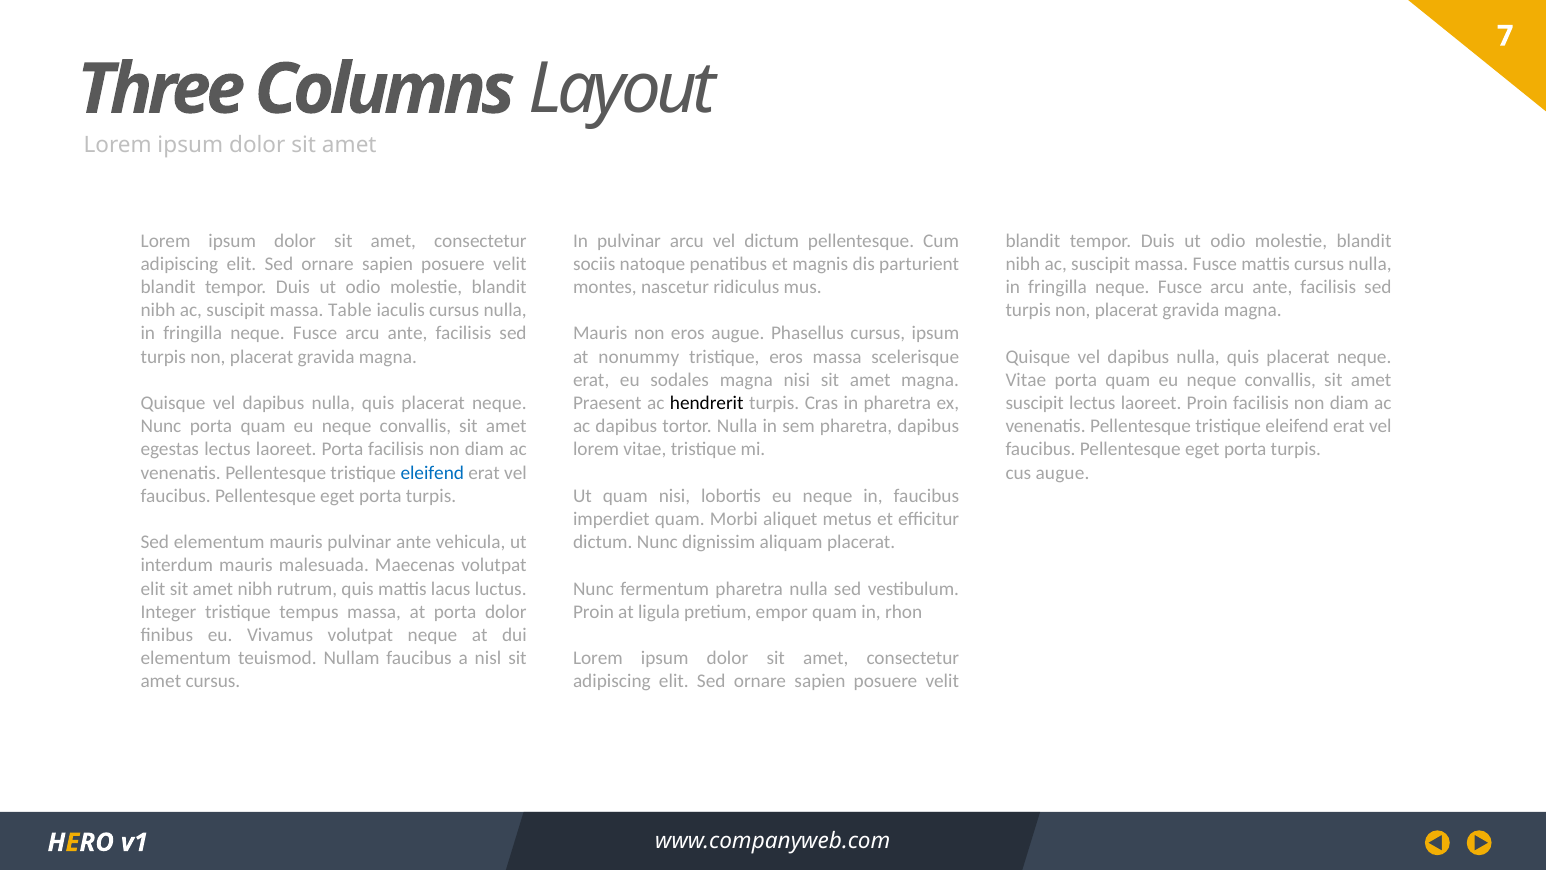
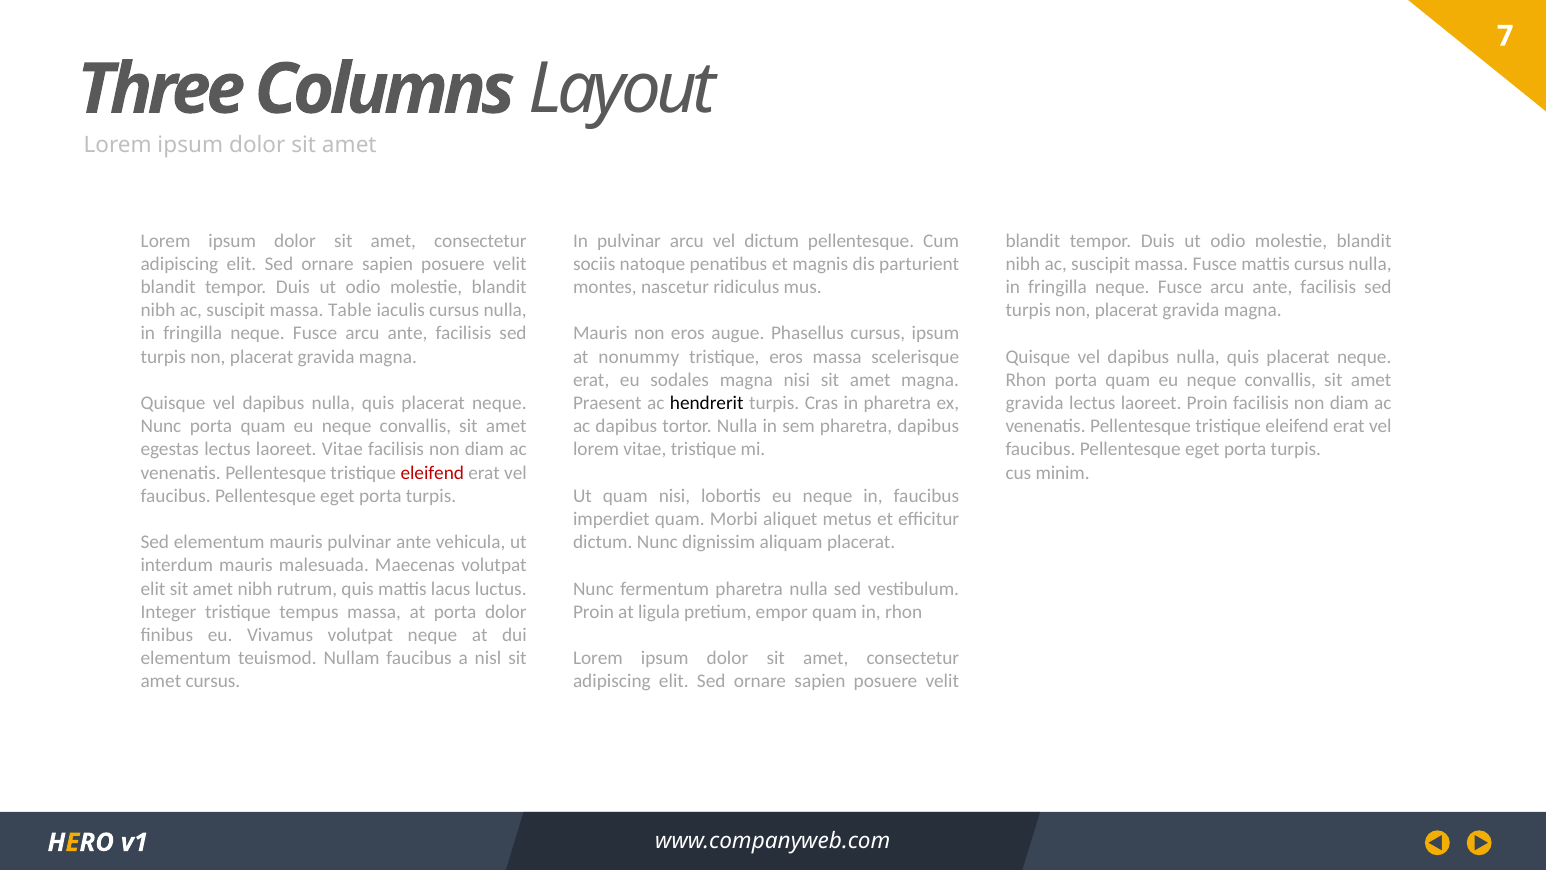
Vitae: Vitae -> Rhon (1026, 380)
suscipit: suscipit -> gravida (1035, 403)
laoreet Porta: Porta -> Vitae (342, 449)
eleifend colour: blue -> red (432, 473)
cus augue: augue -> minim (1063, 473)
